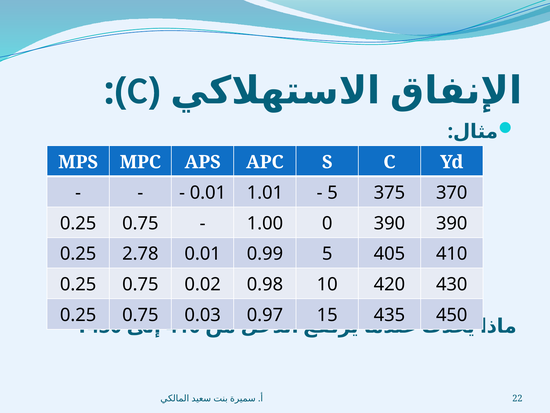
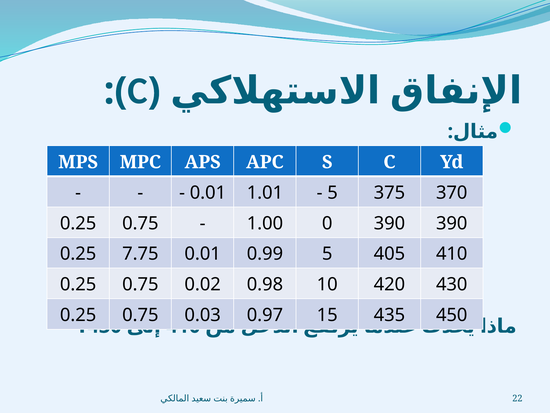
2.78: 2.78 -> 7.75 (140, 254)
